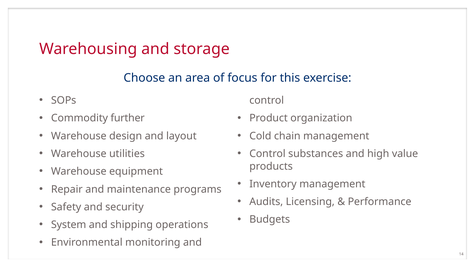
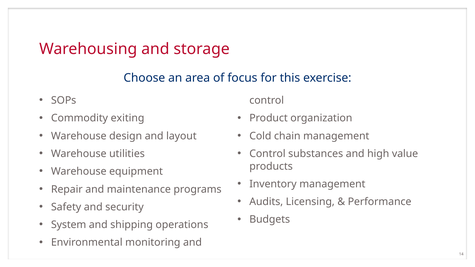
further: further -> exiting (128, 118)
